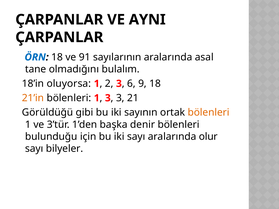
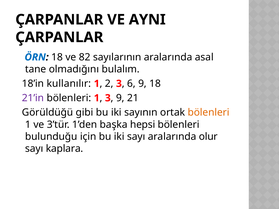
91: 91 -> 82 (85, 57)
oluyorsa: oluyorsa -> kullanılır (69, 84)
21’in colour: orange -> purple (33, 98)
3: 3 -> 9 (120, 98)
denir: denir -> hepsi (143, 125)
bilyeler: bilyeler -> kaplara (65, 149)
